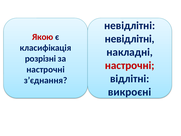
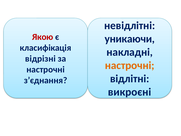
невідлітні: невідлітні -> уникаючи (130, 39)
розрізні: розрізні -> відрізні (40, 59)
настрочні colour: red -> orange (130, 65)
